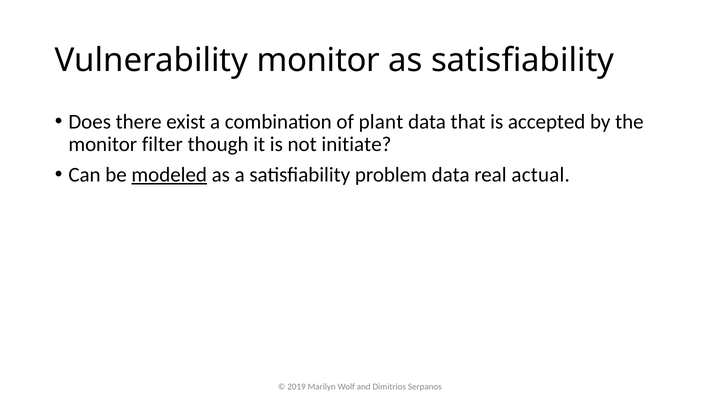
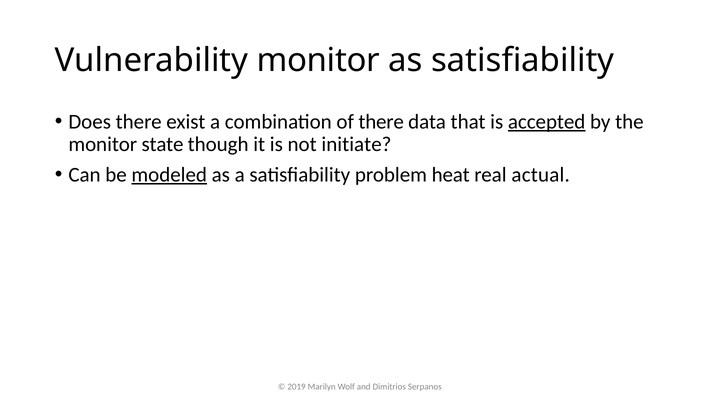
of plant: plant -> there (381, 122)
accepted underline: none -> present (547, 122)
filter: filter -> state (163, 144)
problem data: data -> heat (451, 175)
